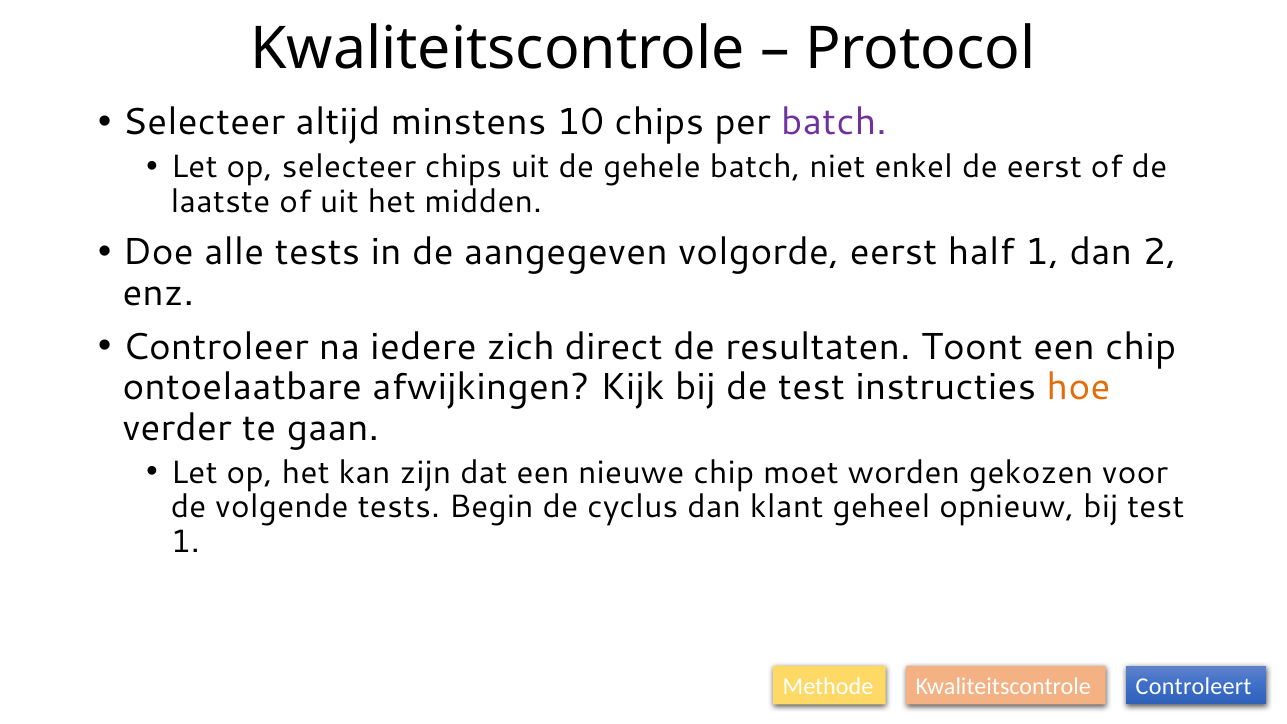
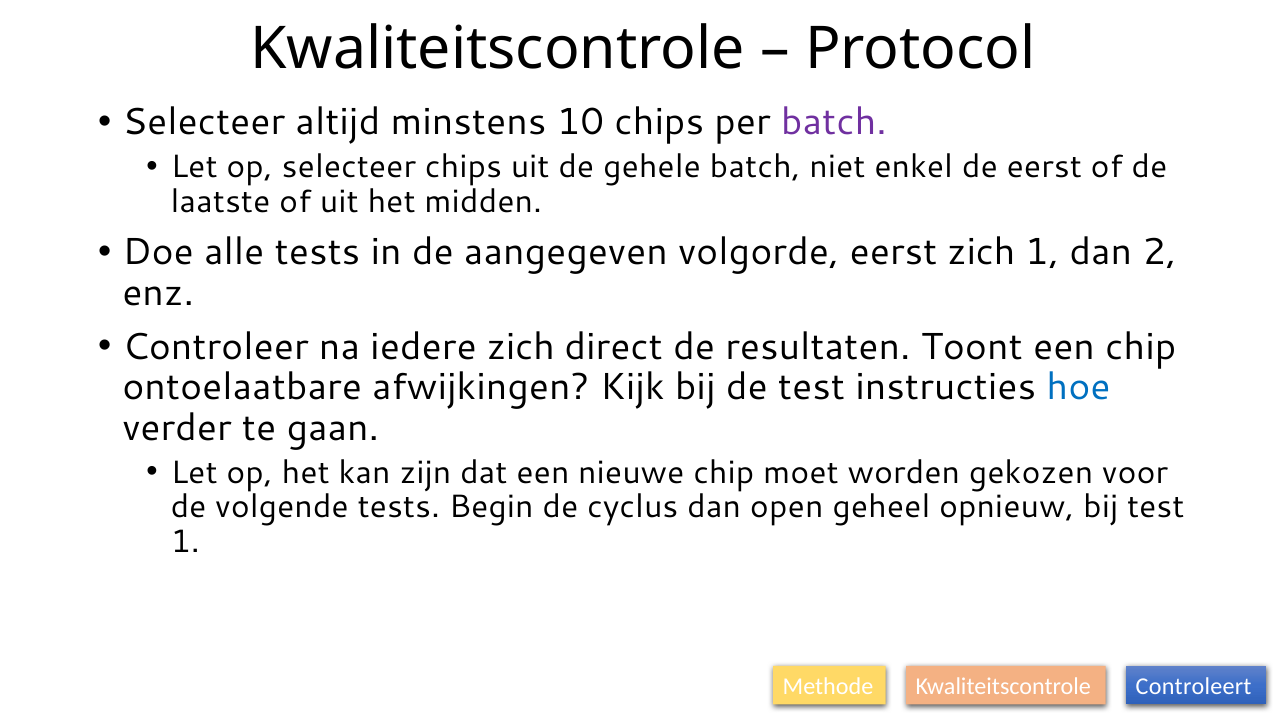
eerst half: half -> zich (981, 252)
hoe colour: orange -> blue (1079, 388)
klant: klant -> open (787, 507)
